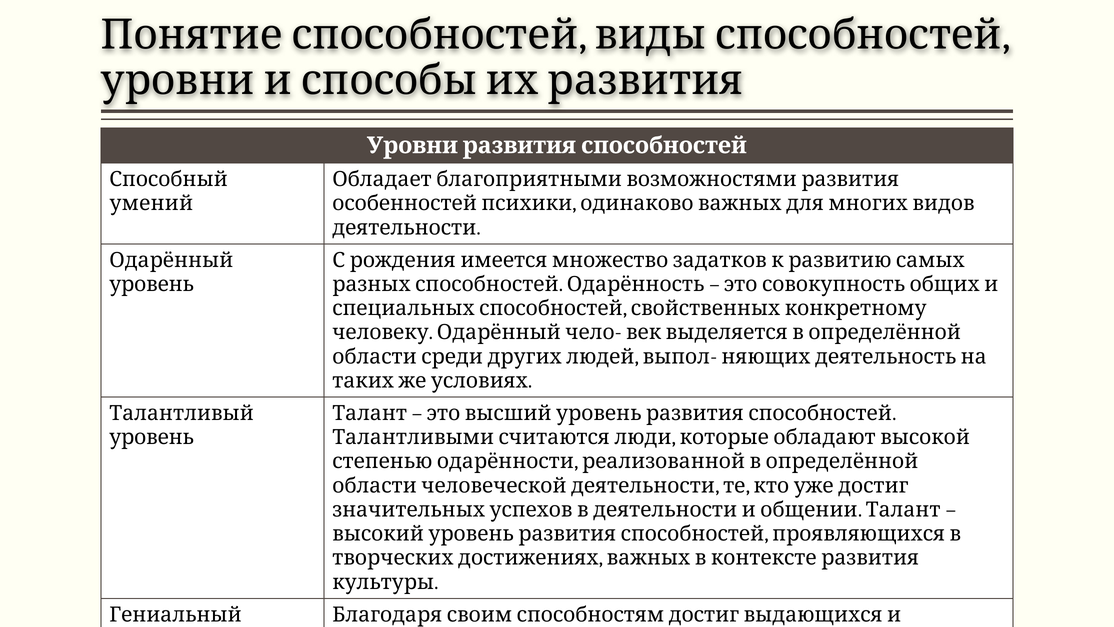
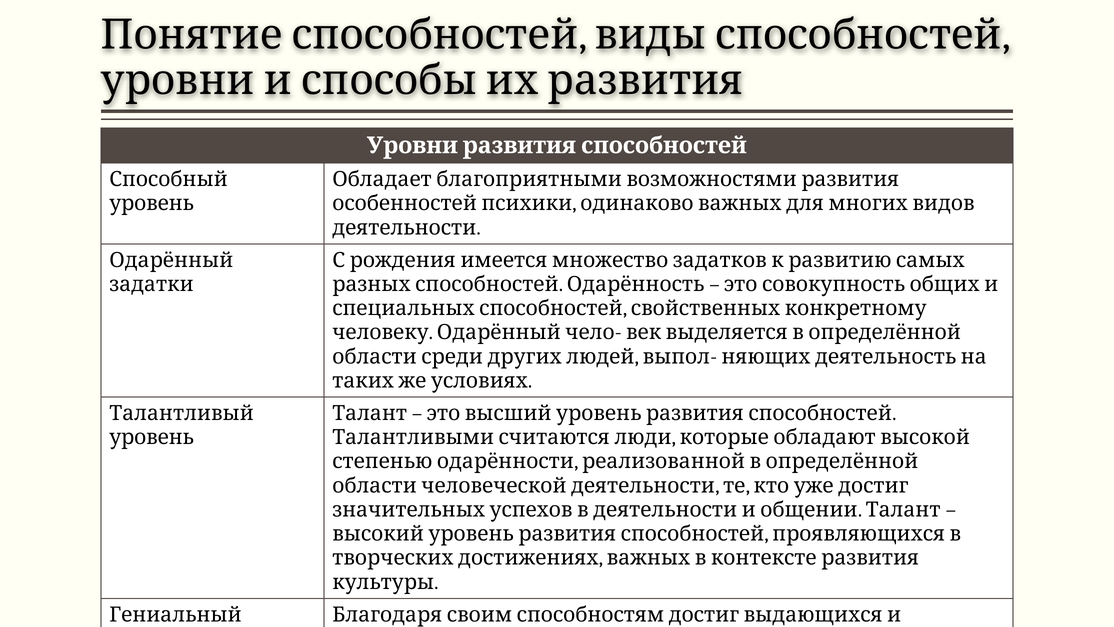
умений: умений -> уровень (152, 203)
уровень: уровень -> задатки (151, 284)
